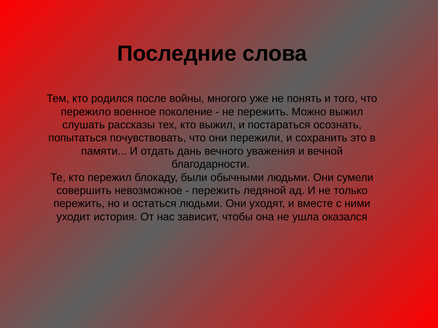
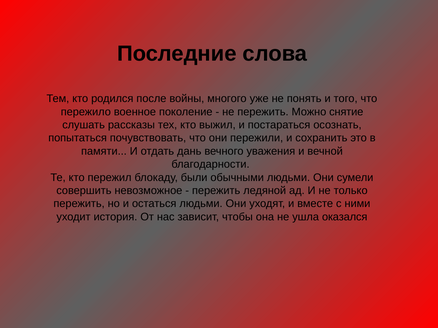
Можно выжил: выжил -> снятие (346, 112)
